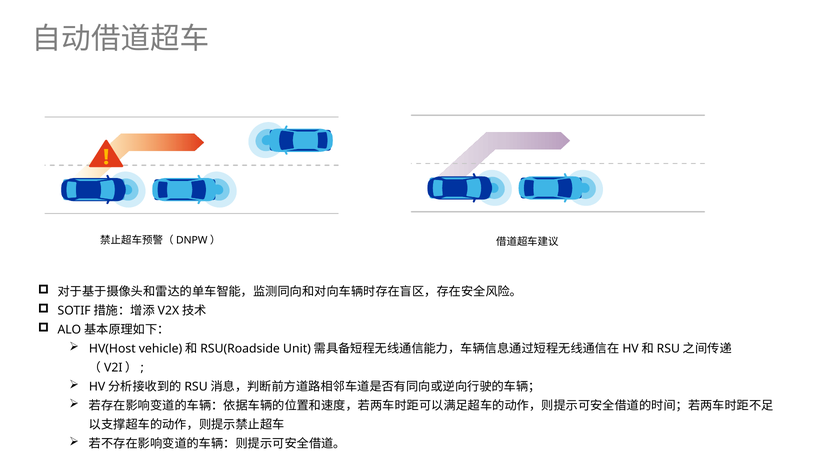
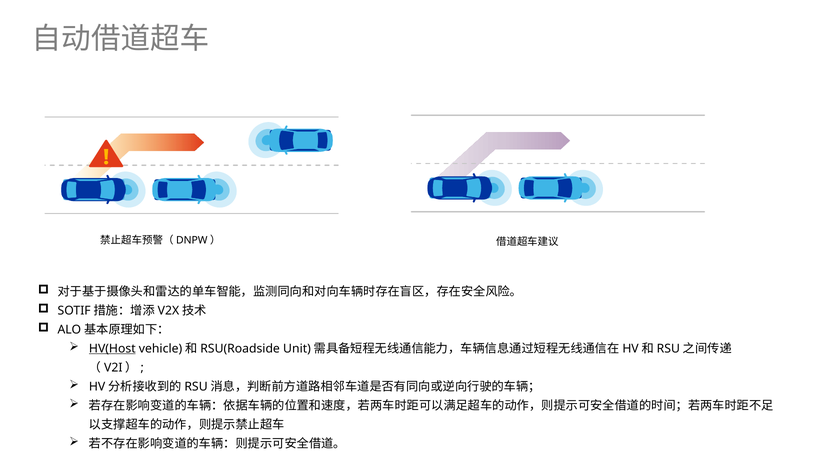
HV(Host underline: none -> present (112, 349)
